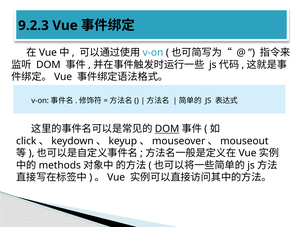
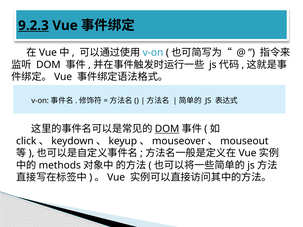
9.2.3 underline: none -> present (33, 26)
